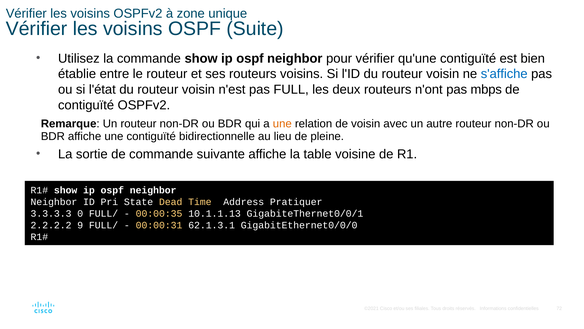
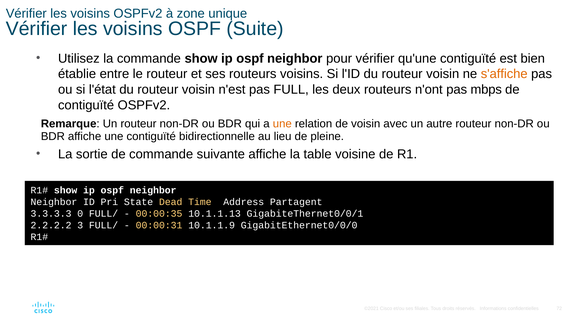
s'affiche colour: blue -> orange (504, 74)
Pratiquer: Pratiquer -> Partagent (296, 202)
9: 9 -> 3 (80, 225)
62.1.3.1: 62.1.3.1 -> 10.1.1.9 (212, 225)
